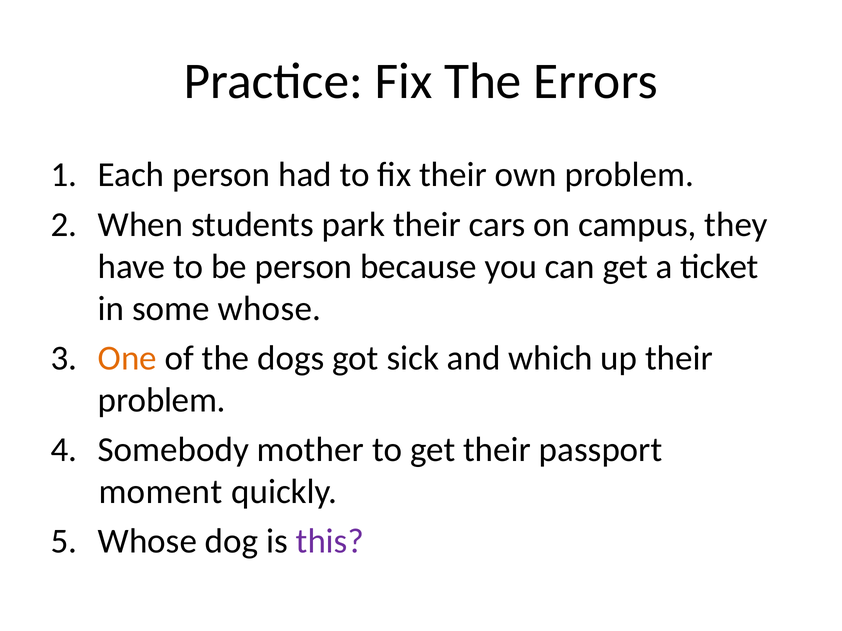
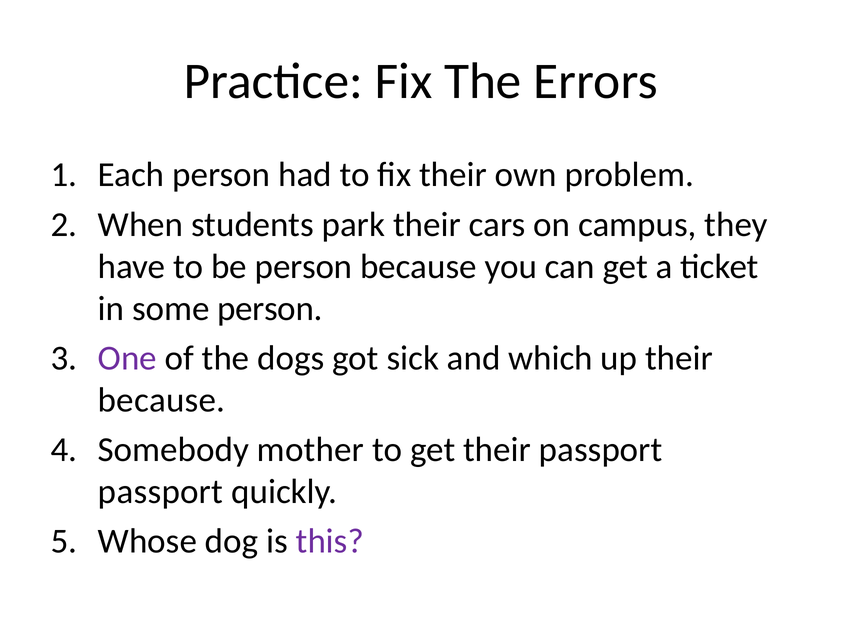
some whose: whose -> person (270, 309)
One colour: orange -> purple (127, 358)
problem: problem -> because (161, 401)
moment: moment -> passport (160, 492)
